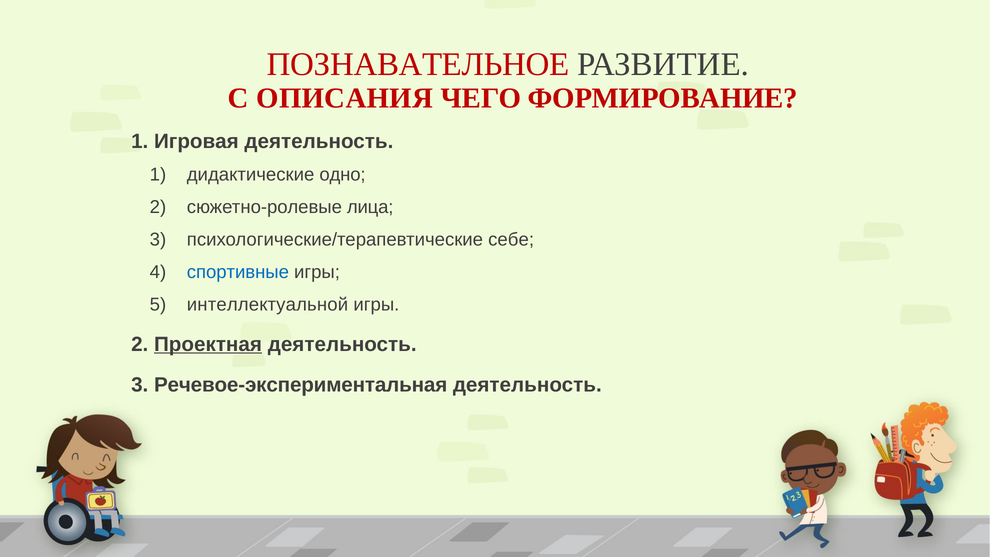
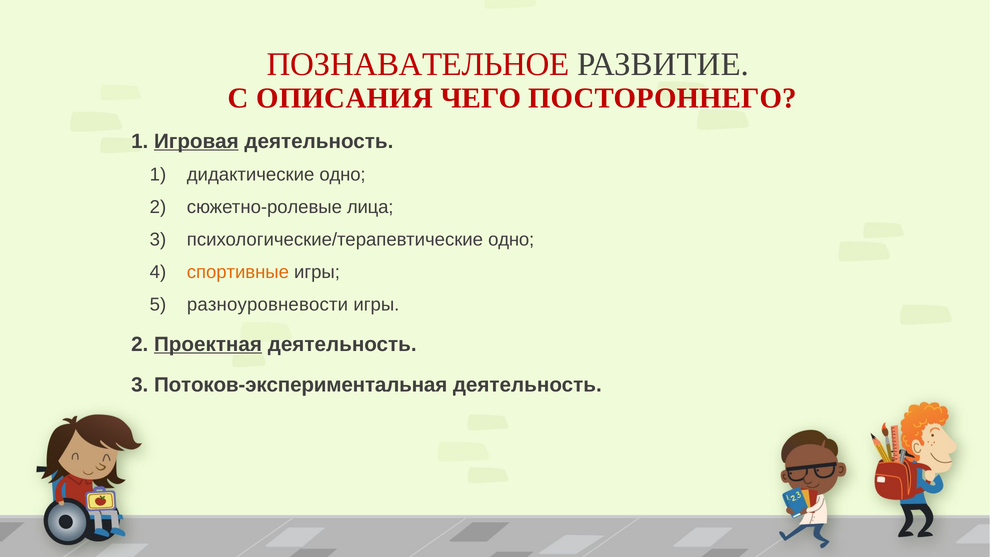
ФОРМИРОВАНИЕ: ФОРМИРОВАНИЕ -> ПОСТОРОННЕГО (663, 98)
Игровая underline: none -> present (196, 141)
психологические/терапевтические себе: себе -> одно (511, 240)
спортивные colour: blue -> orange (238, 272)
интеллектуальной: интеллектуальной -> разноуровневости (267, 304)
Речевое-экспериментальная: Речевое-экспериментальная -> Потоков-экспериментальная (301, 385)
